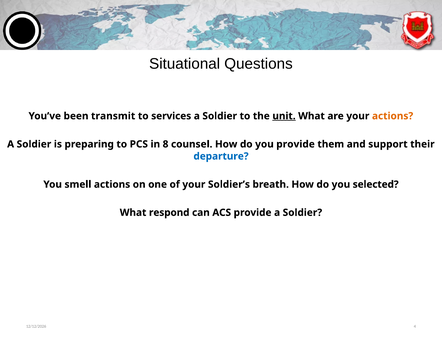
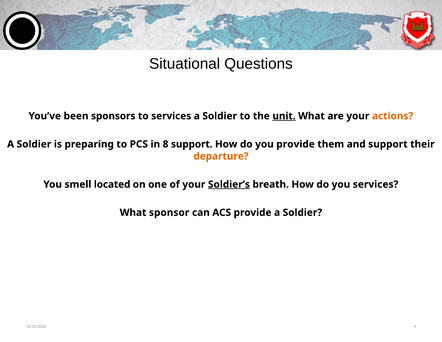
transmit: transmit -> sponsors (113, 116)
8 counsel: counsel -> support (192, 144)
departure colour: blue -> orange (221, 156)
smell actions: actions -> located (112, 184)
Soldier’s underline: none -> present (229, 184)
you selected: selected -> services (376, 184)
respond: respond -> sponsor (169, 212)
